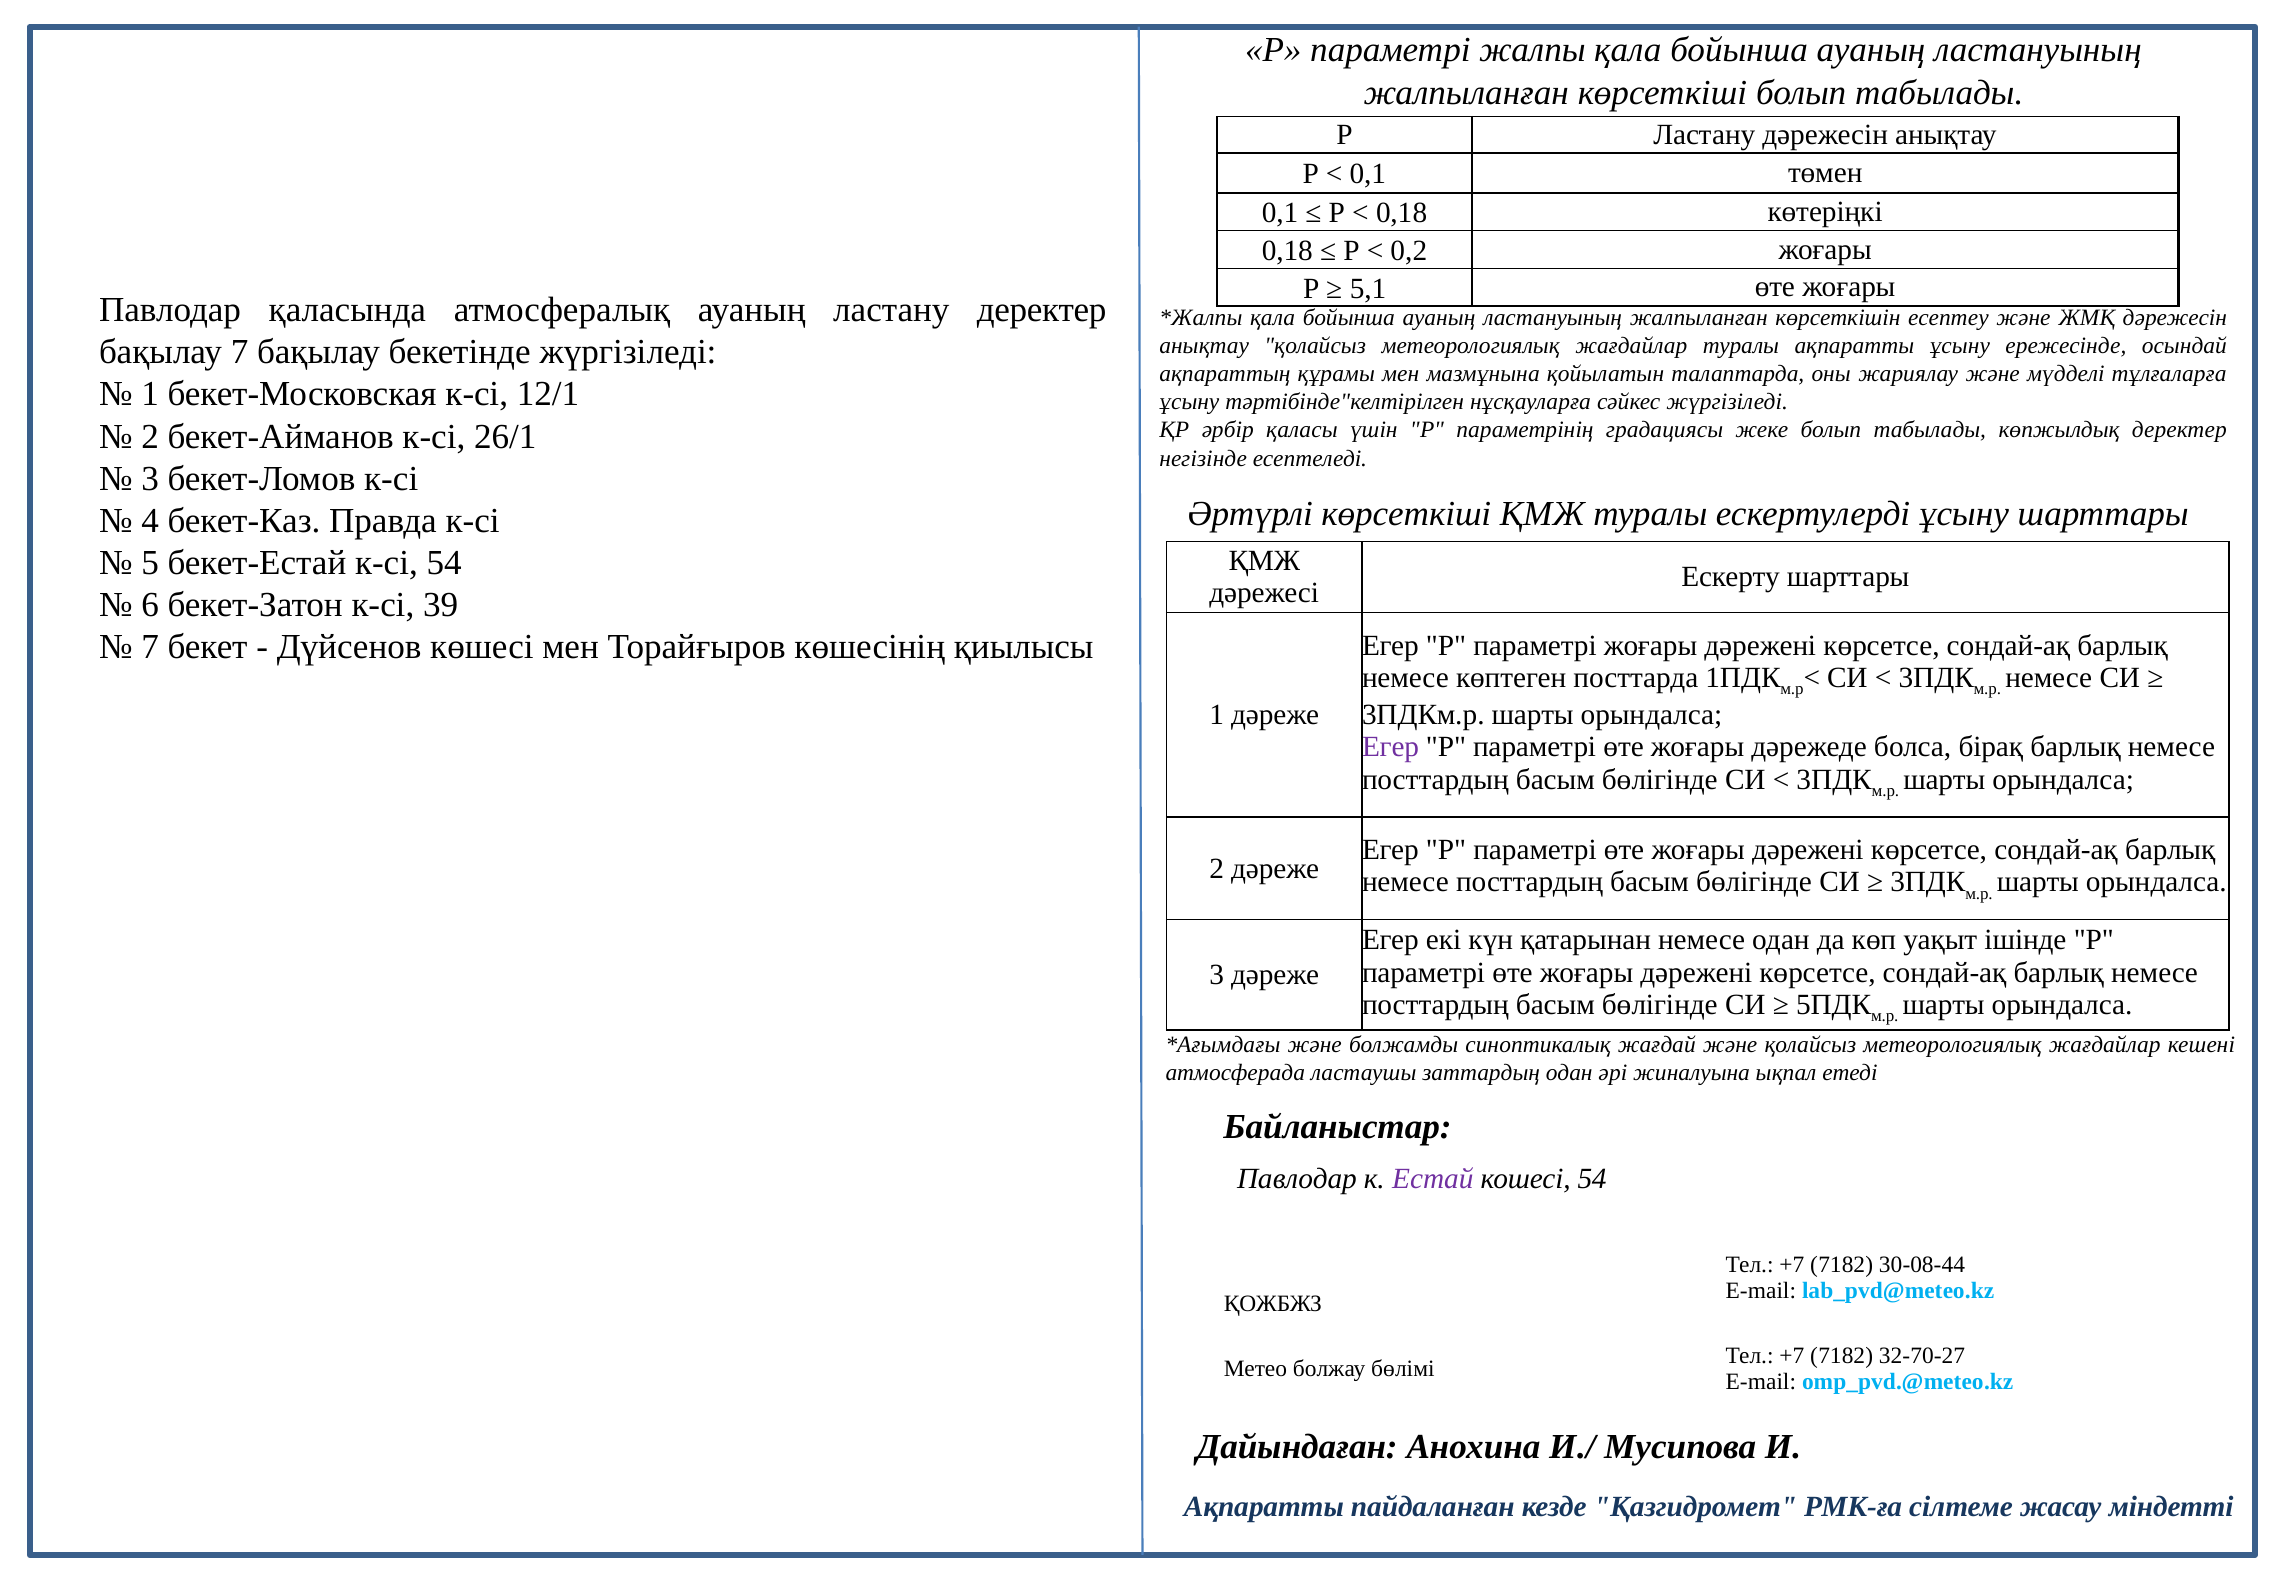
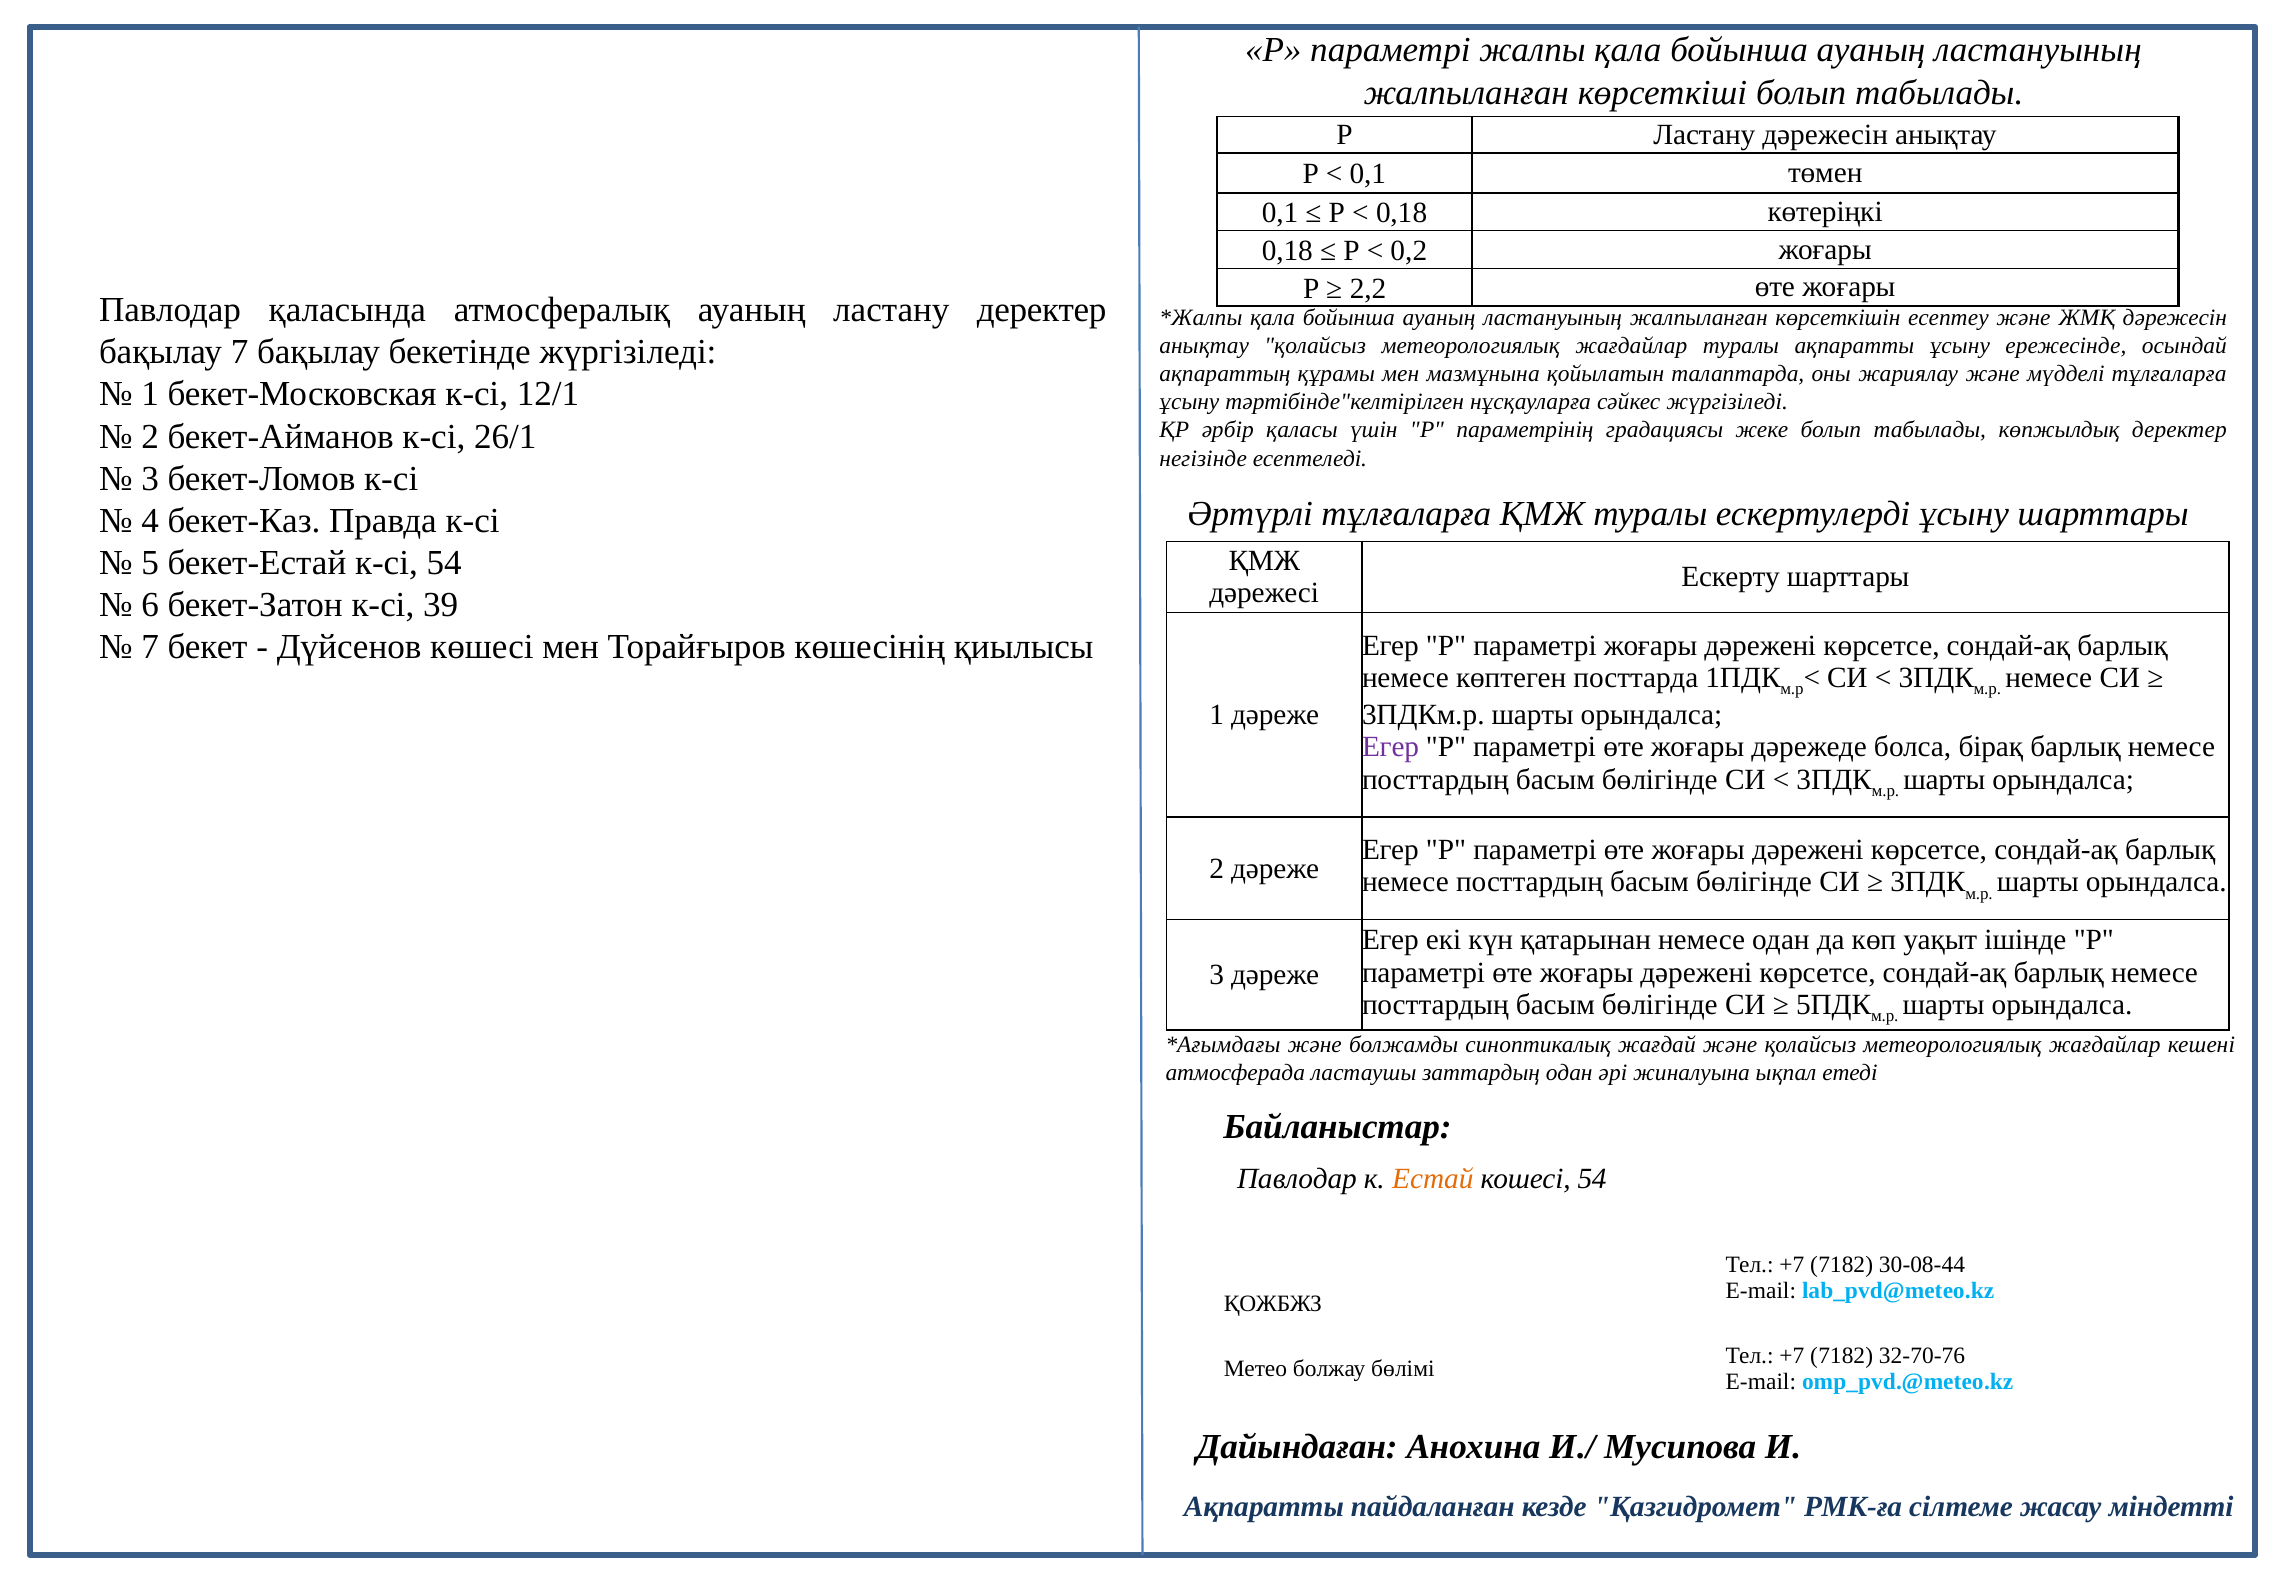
5,1: 5,1 -> 2,2 (1368, 288)
Әртүрлі көрсеткіші: көрсеткіші -> тұлғаларға (1406, 514)
Естай colour: purple -> orange (1433, 1179)
32-70-27: 32-70-27 -> 32-70-76 (1922, 1356)
